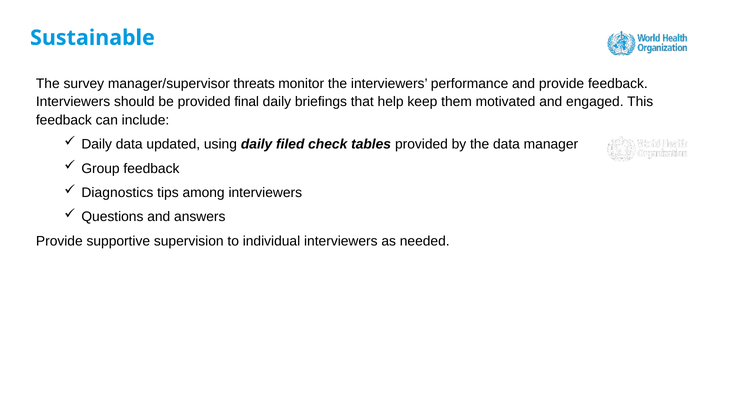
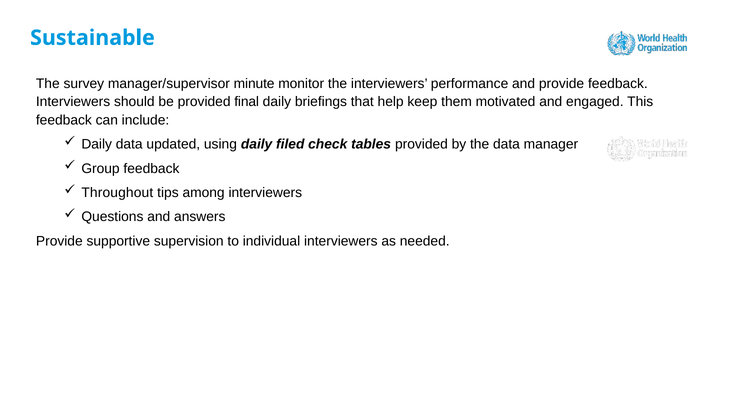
threats: threats -> minute (254, 84)
Diagnostics: Diagnostics -> Throughout (117, 193)
